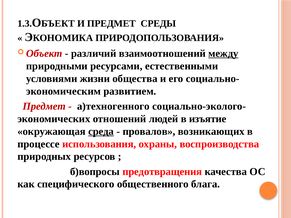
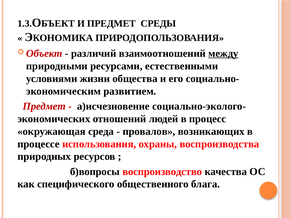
а)техногенного: а)техногенного -> а)исчезновение (113, 106)
изъятие: изъятие -> процесс (208, 119)
среда underline: present -> none (101, 132)
предотвращения: предотвращения -> воспроизводство (162, 172)
